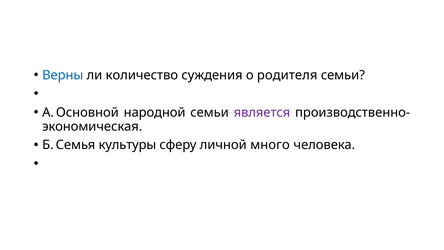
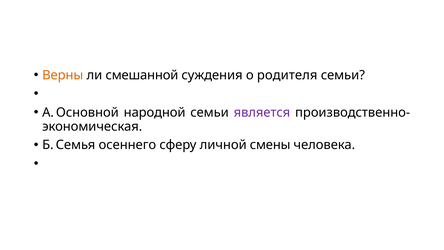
Верны colour: blue -> orange (63, 75)
количество: количество -> смешанной (142, 75)
культуры: культуры -> осеннего (127, 145)
много: много -> смены (270, 145)
